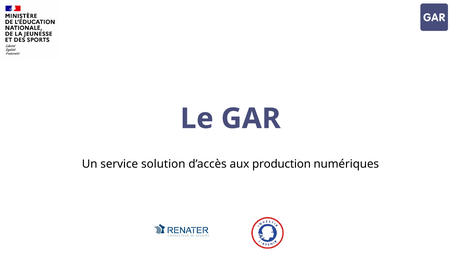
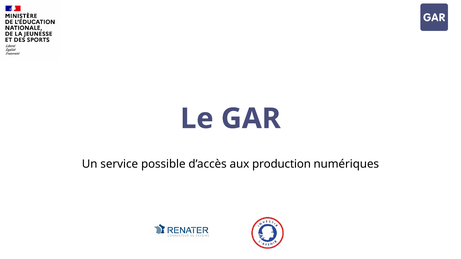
solution: solution -> possible (163, 164)
